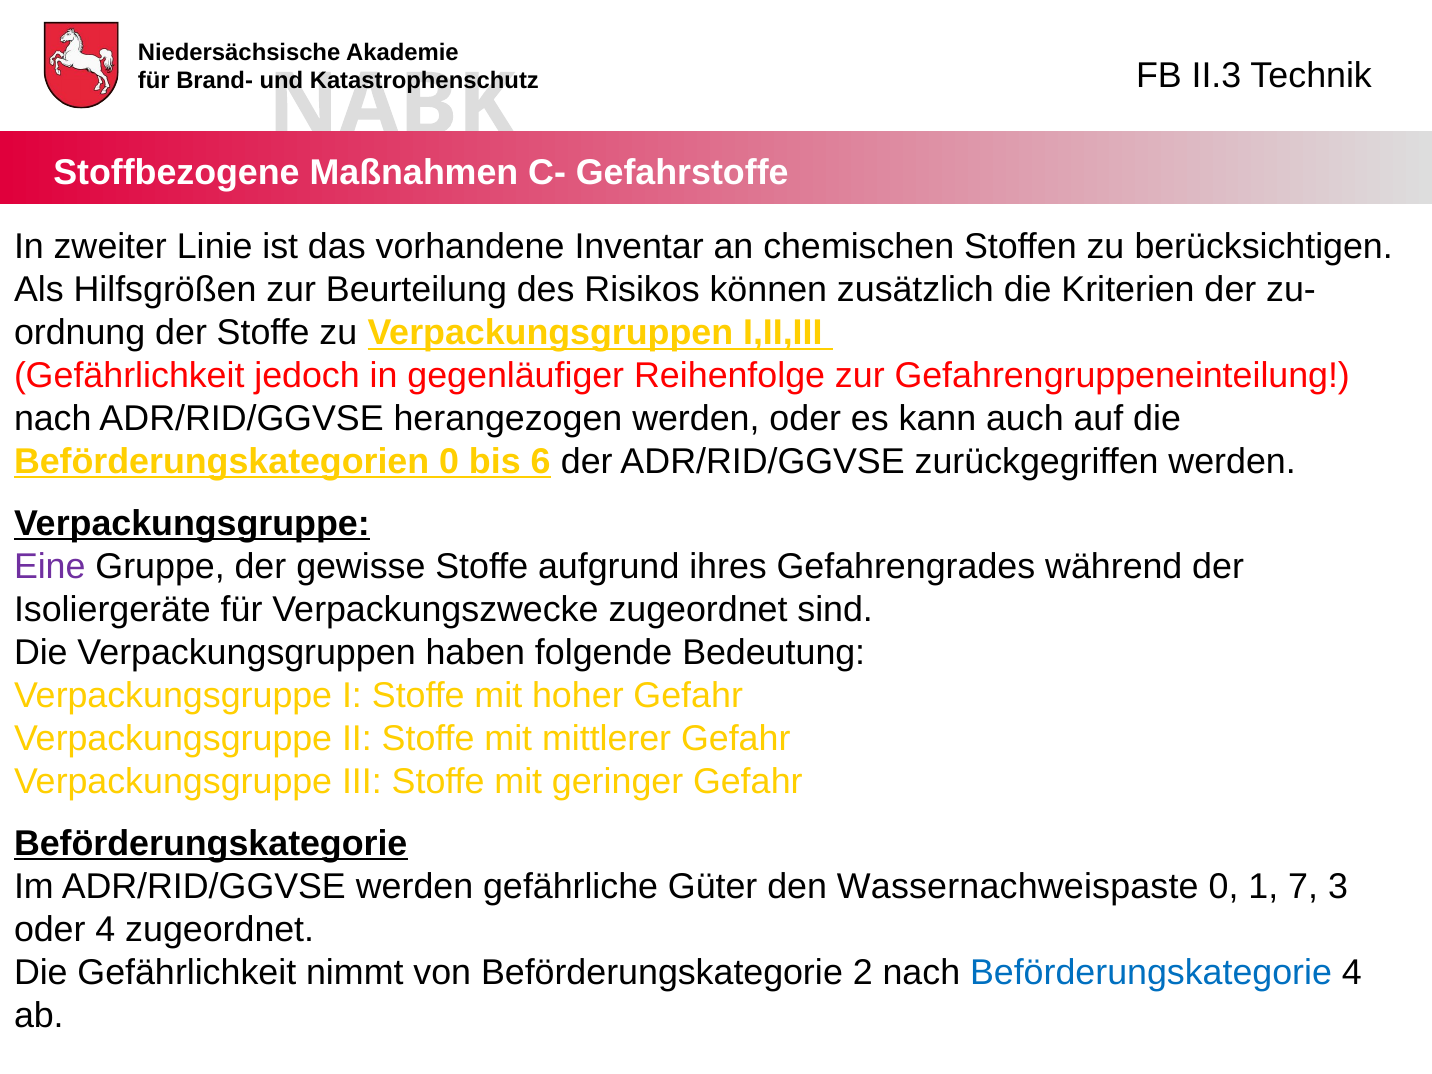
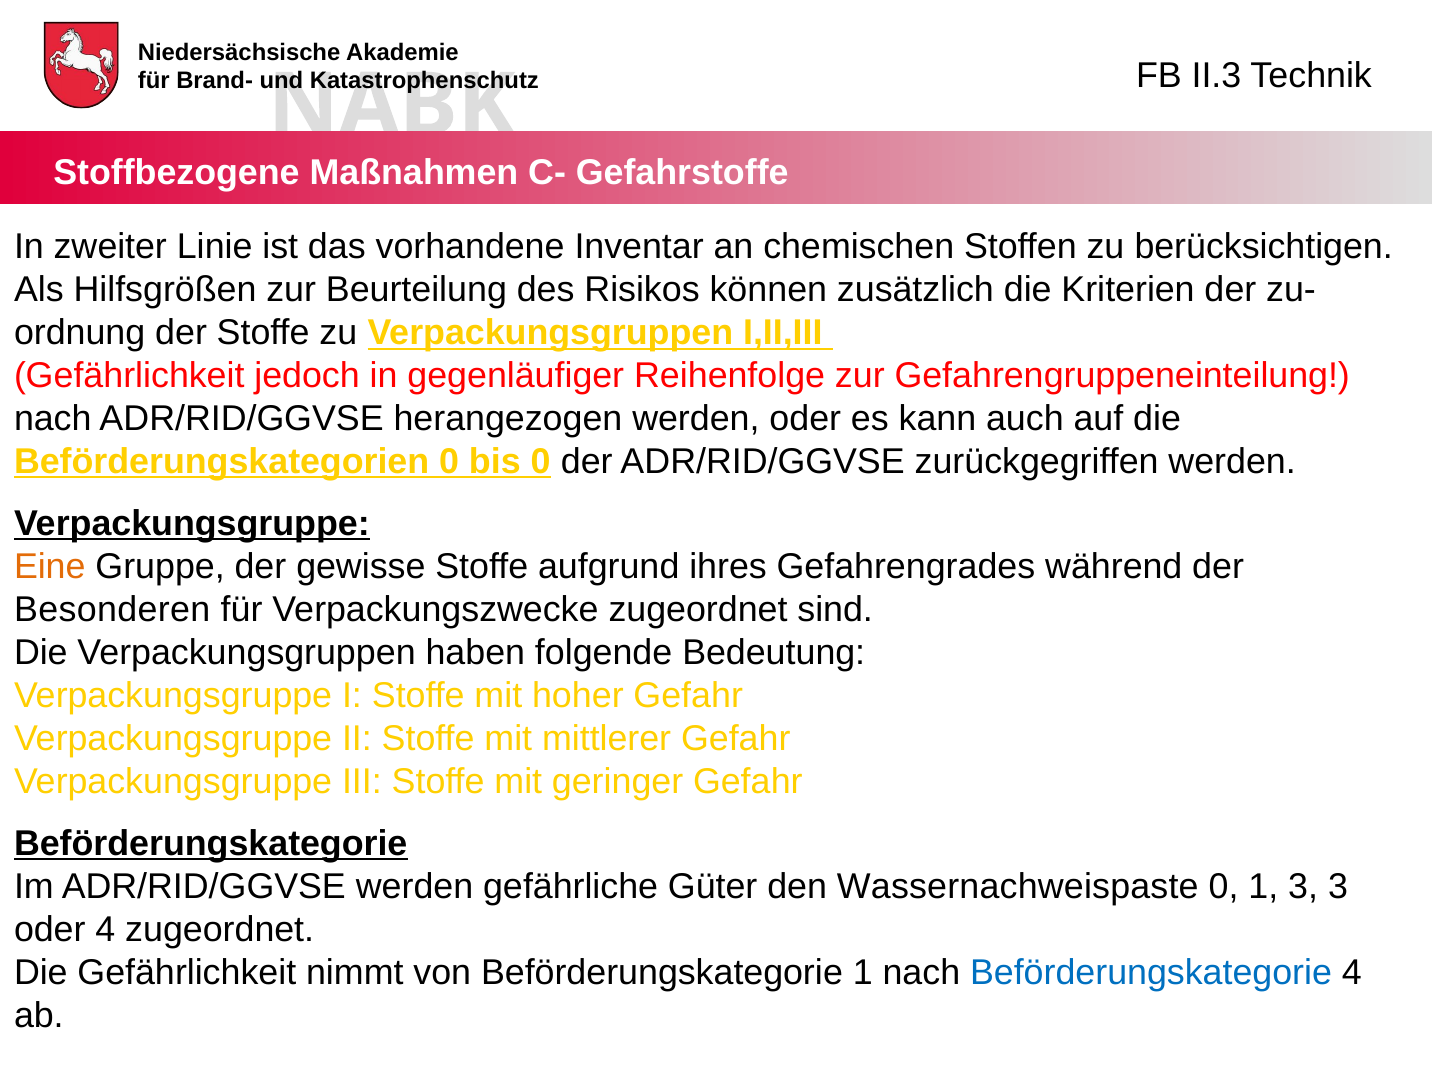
bis 6: 6 -> 0 (541, 462)
Eine colour: purple -> orange (50, 567)
Isoliergeräte: Isoliergeräte -> Besonderen (112, 610)
1 7: 7 -> 3 (1303, 886)
Beförderungskategorie 2: 2 -> 1 (863, 972)
